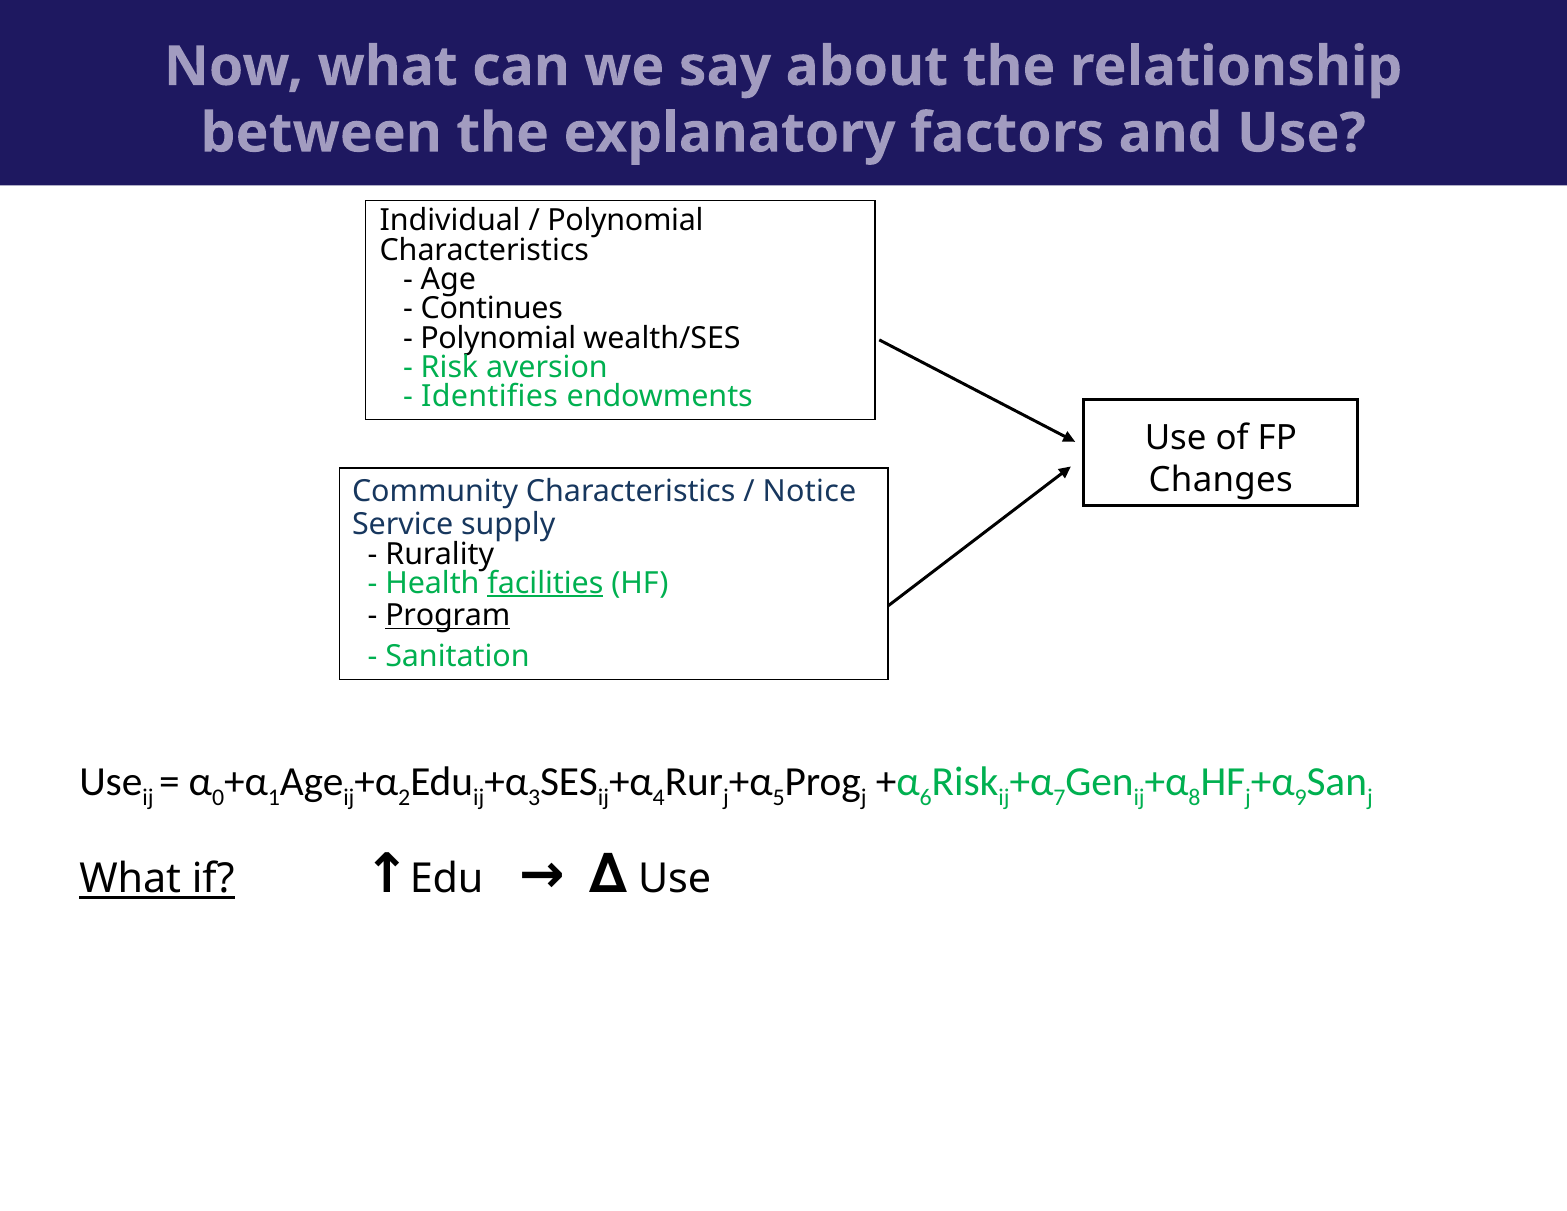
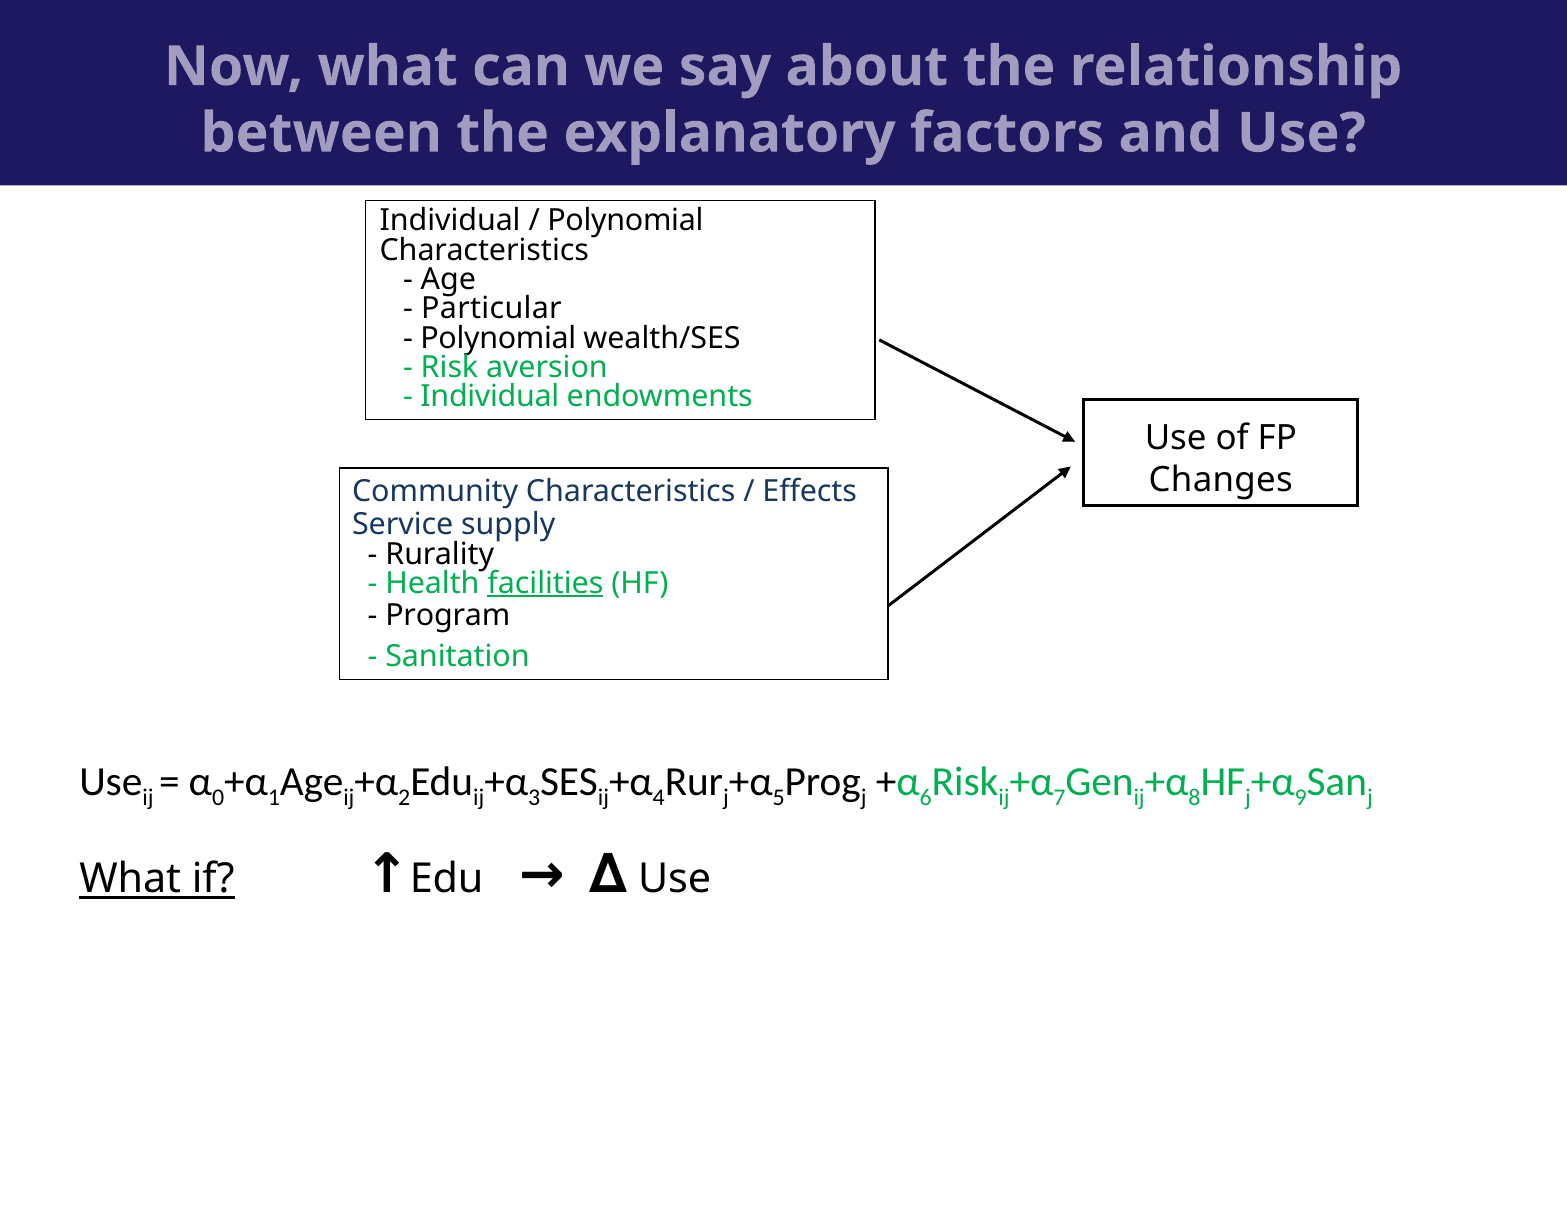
Continues: Continues -> Particular (491, 309)
Identifies: Identifies -> Individual (490, 397)
Notice: Notice -> Effects (810, 491)
Program underline: present -> none (448, 615)
